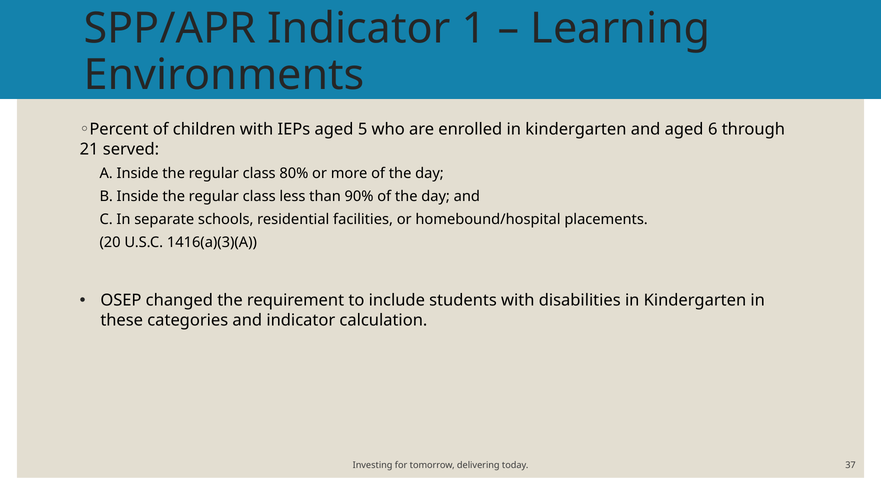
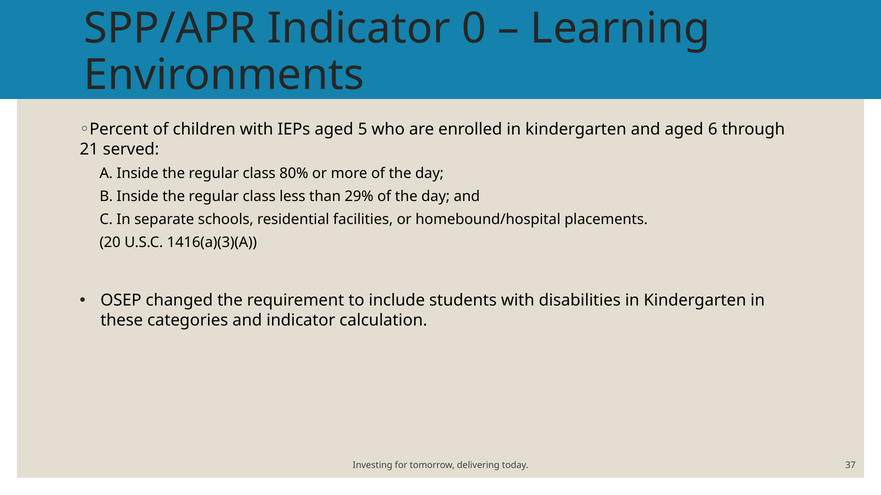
1: 1 -> 0 (474, 29)
90%: 90% -> 29% (359, 197)
